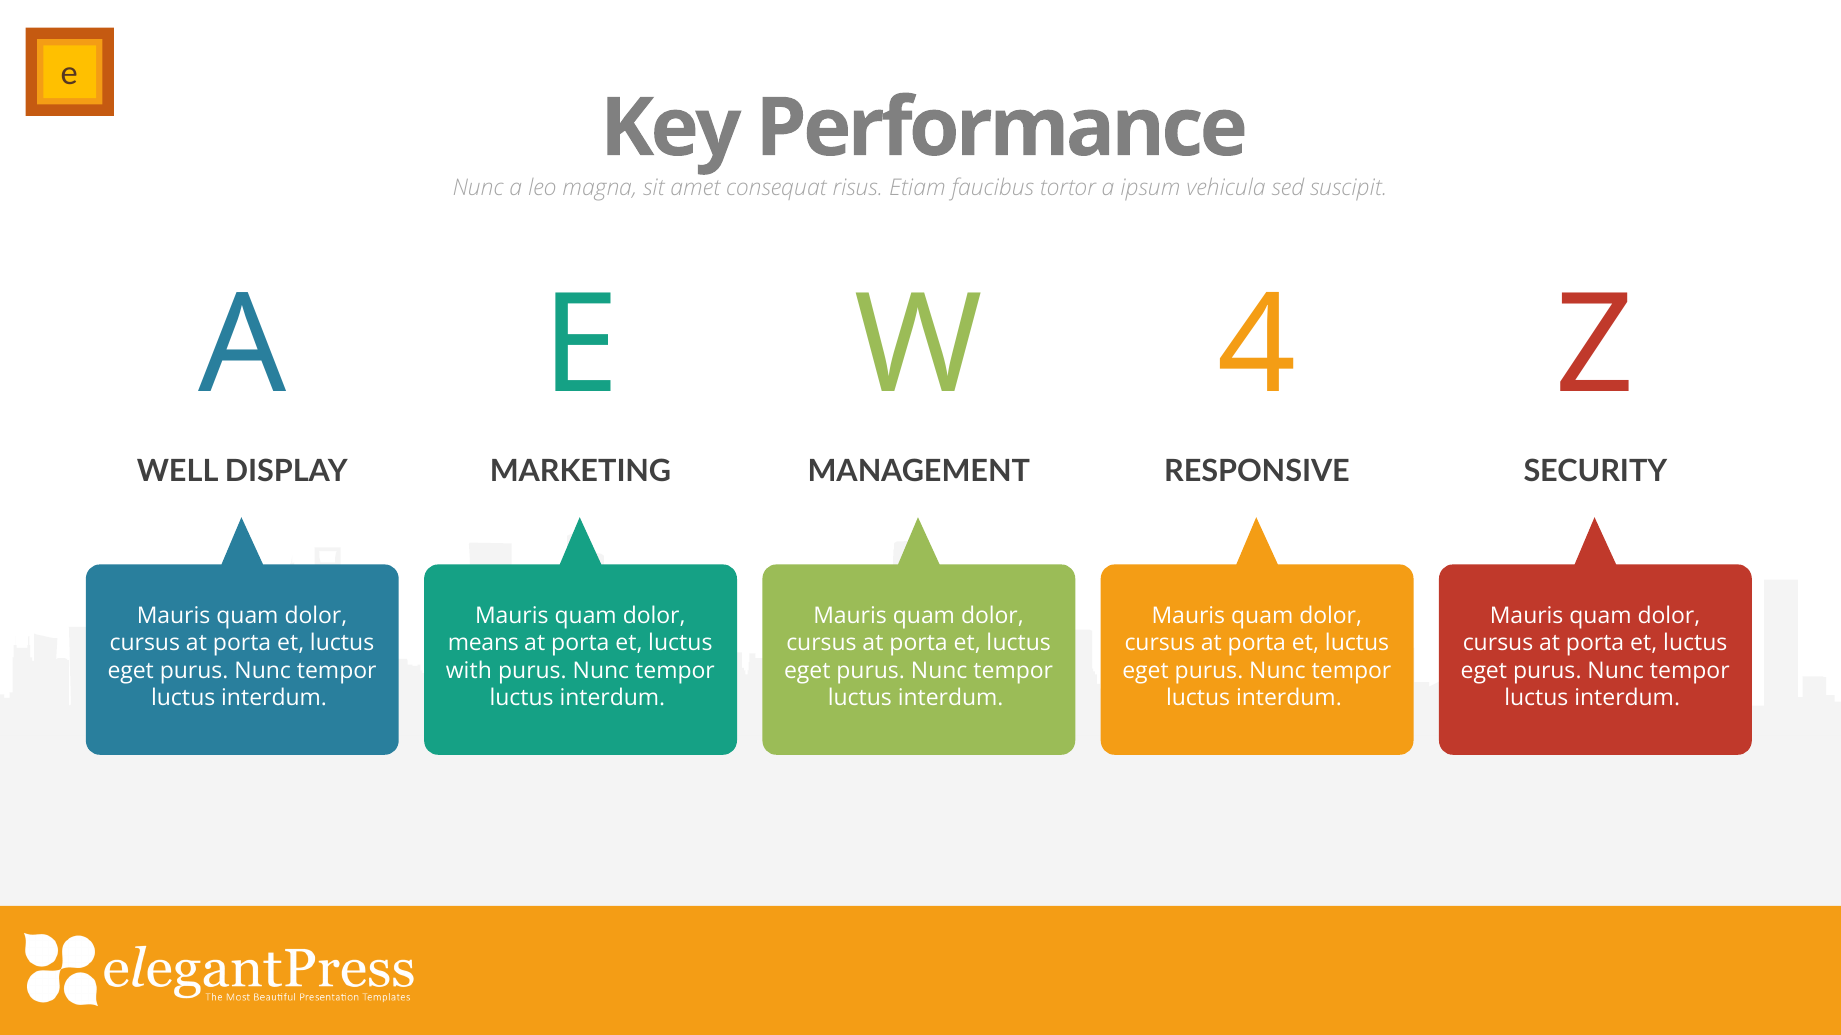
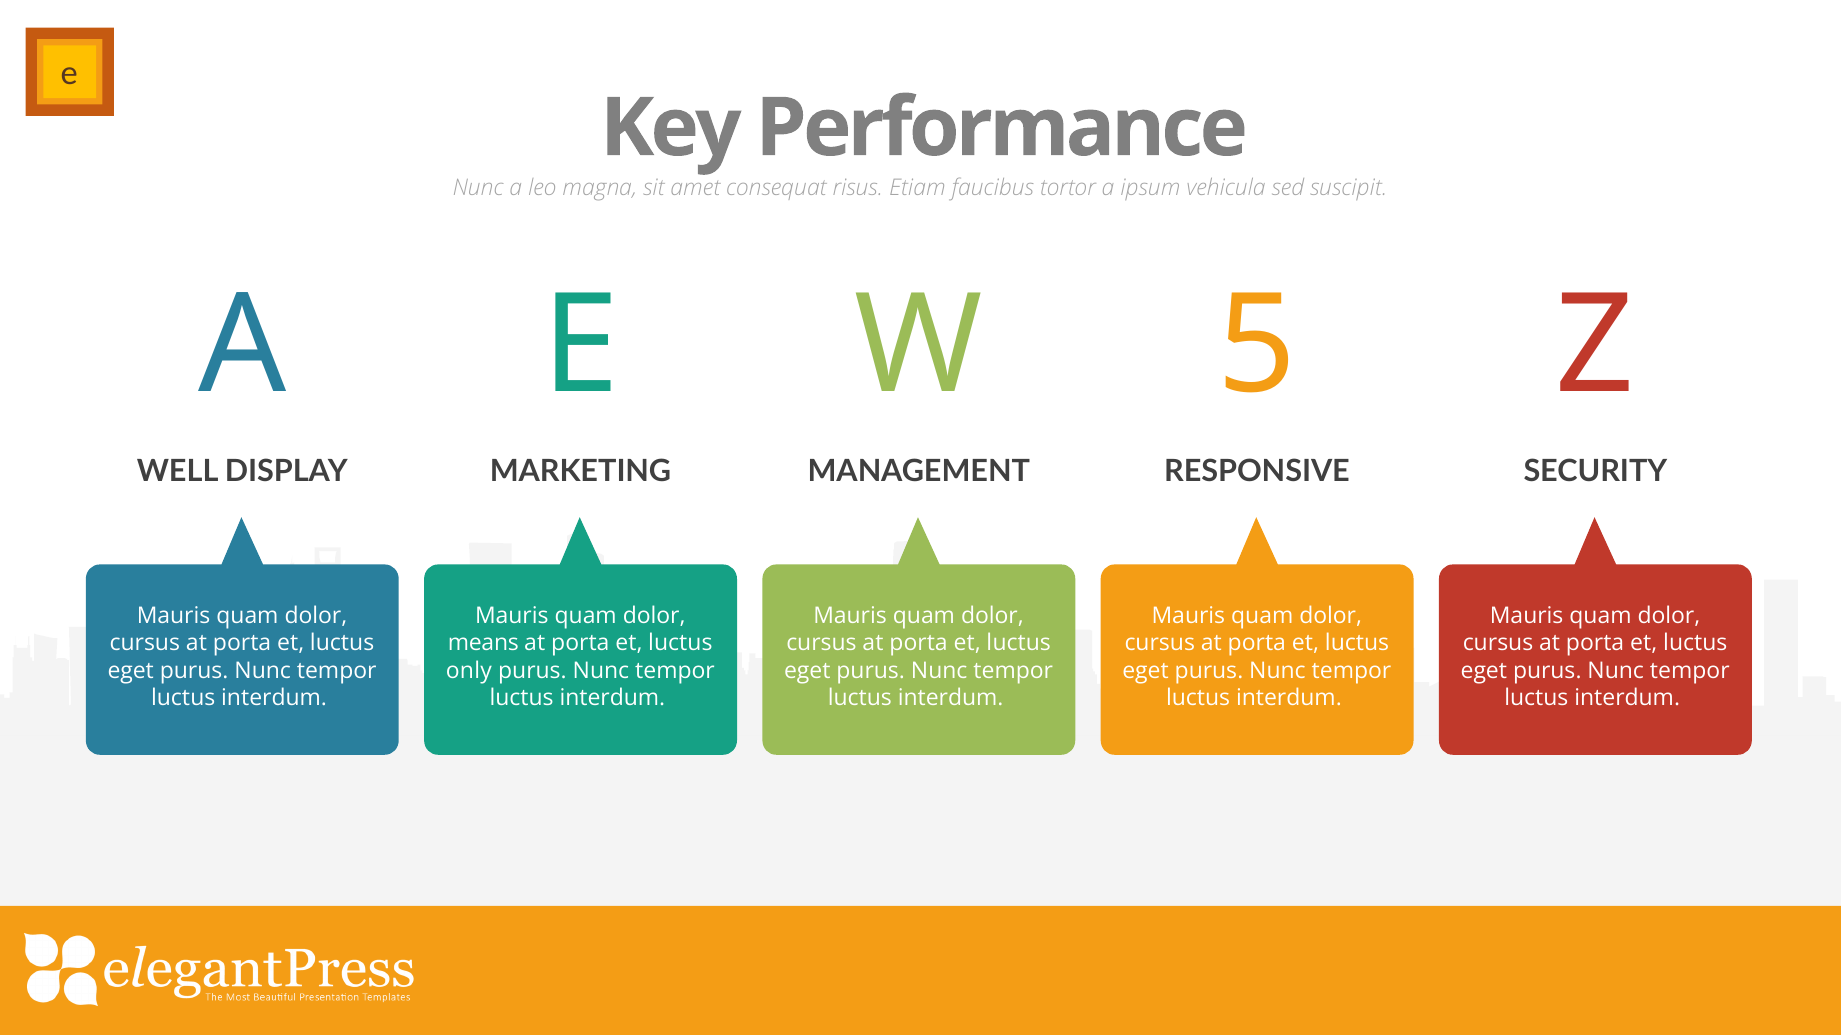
4: 4 -> 5 (1257, 346)
with: with -> only (469, 671)
